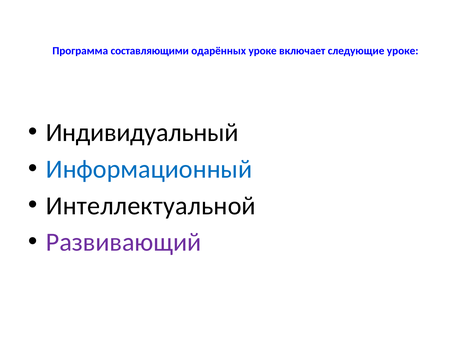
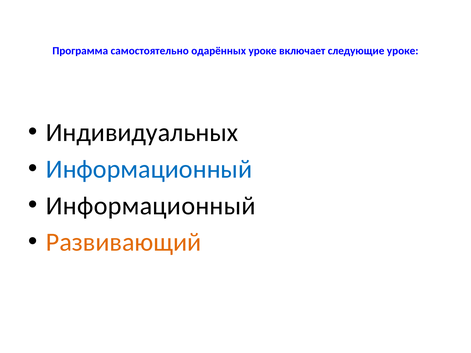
составляющими: составляющими -> самостоятельно (150, 51)
Индивидуальный: Индивидуальный -> Индивидуальных (142, 133)
Интеллектуальной: Интеллектуальной -> Информационный (151, 206)
Развивающий colour: purple -> orange (124, 243)
